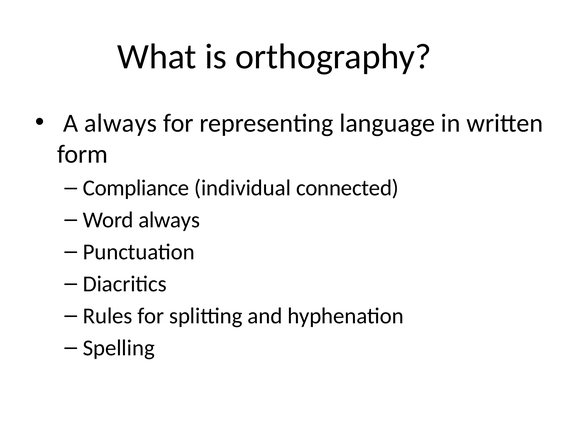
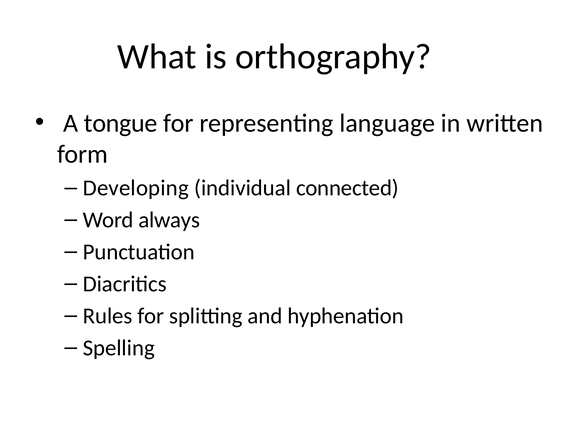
A always: always -> tongue (121, 123)
Compliance: Compliance -> Developing (136, 188)
